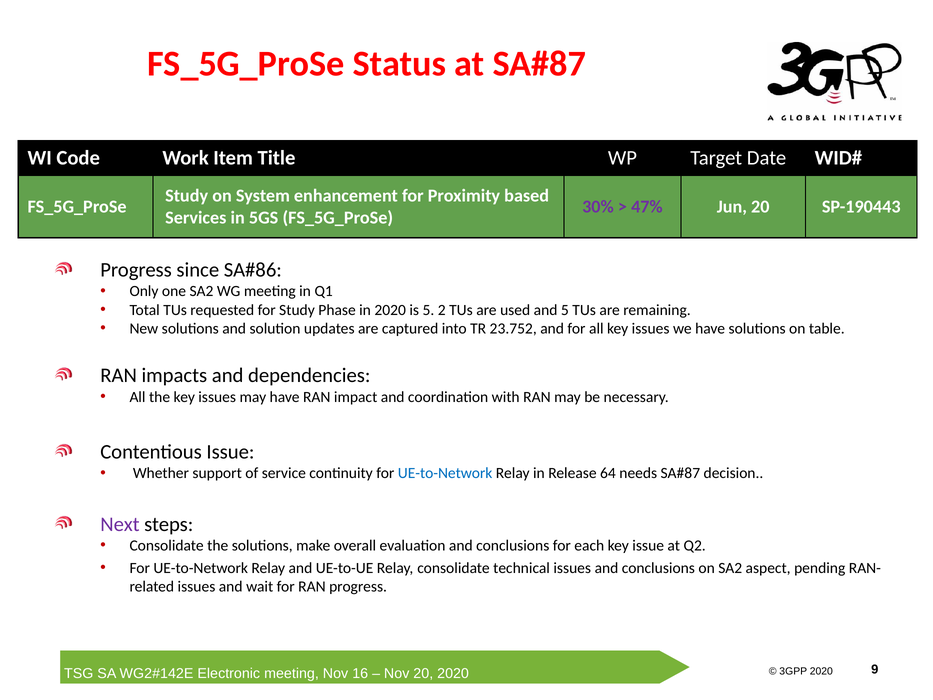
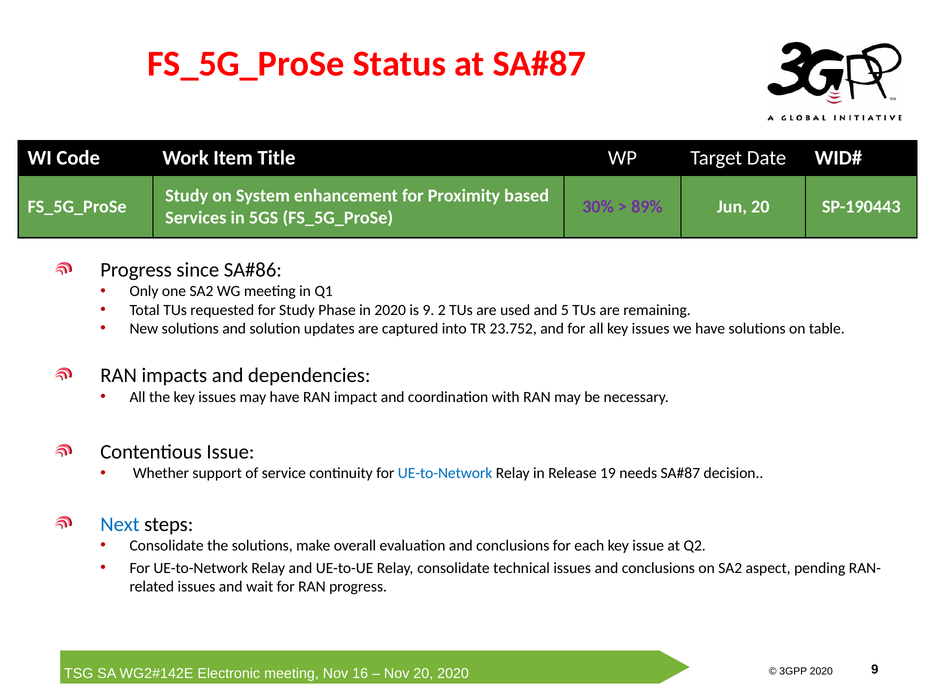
47%: 47% -> 89% (647, 207)
is 5: 5 -> 9 (428, 310)
64: 64 -> 19 (608, 473)
Next colour: purple -> blue (120, 524)
